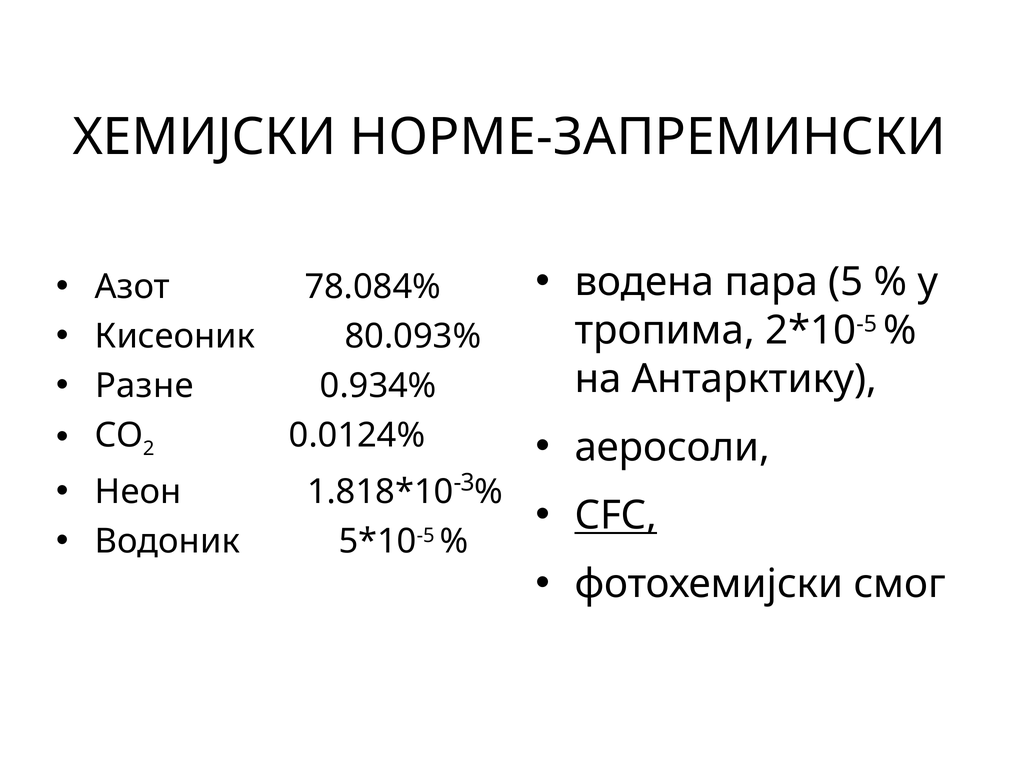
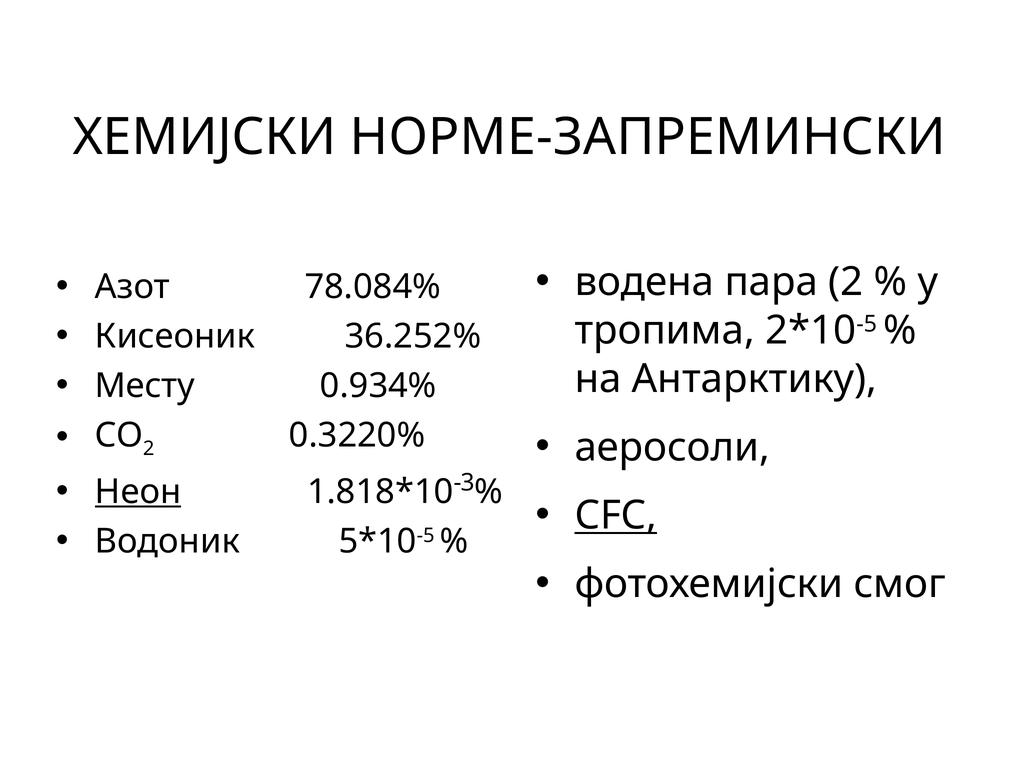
пара 5: 5 -> 2 (846, 282)
80.093%: 80.093% -> 36.252% (413, 337)
Разне: Разне -> Месту (145, 386)
0.0124%: 0.0124% -> 0.3220% (357, 435)
Неон underline: none -> present (138, 492)
